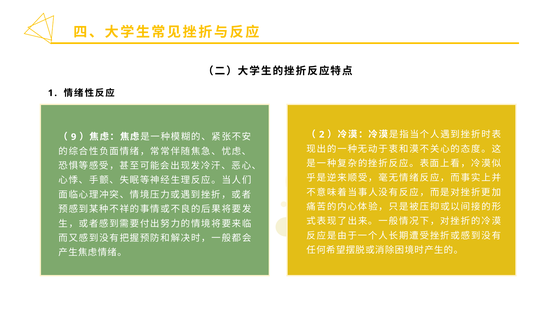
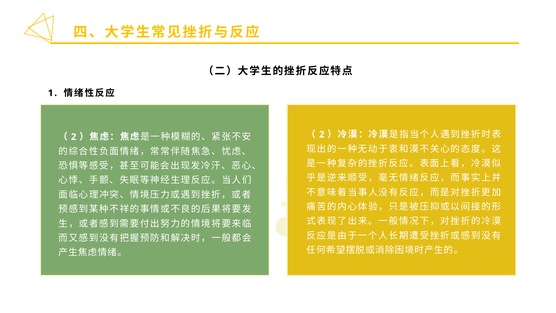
9: 9 -> 2 (74, 137)
